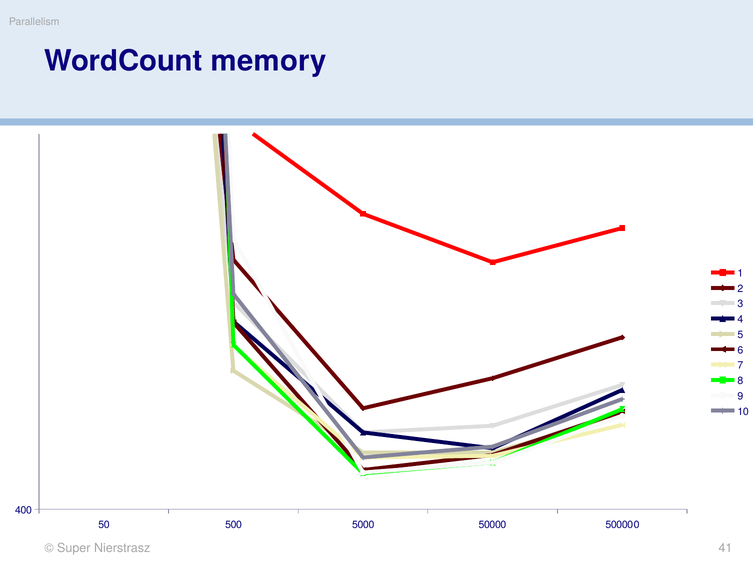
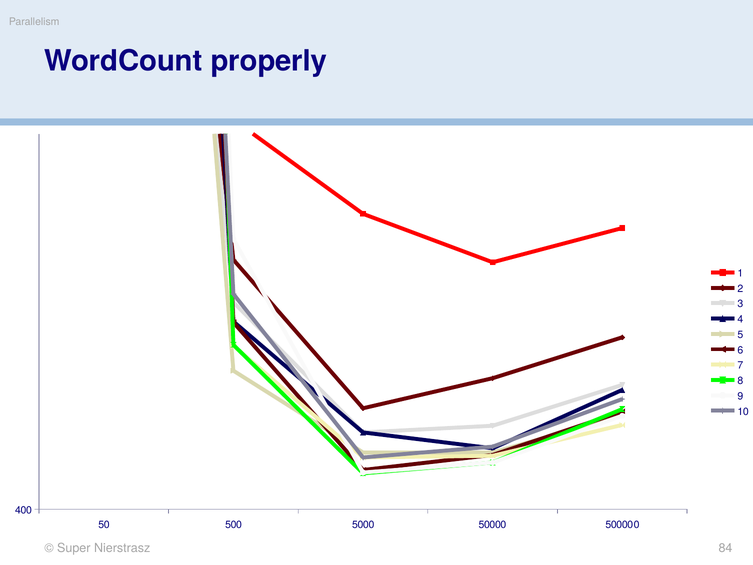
memory: memory -> properly (269, 61)
41: 41 -> 84 (726, 548)
